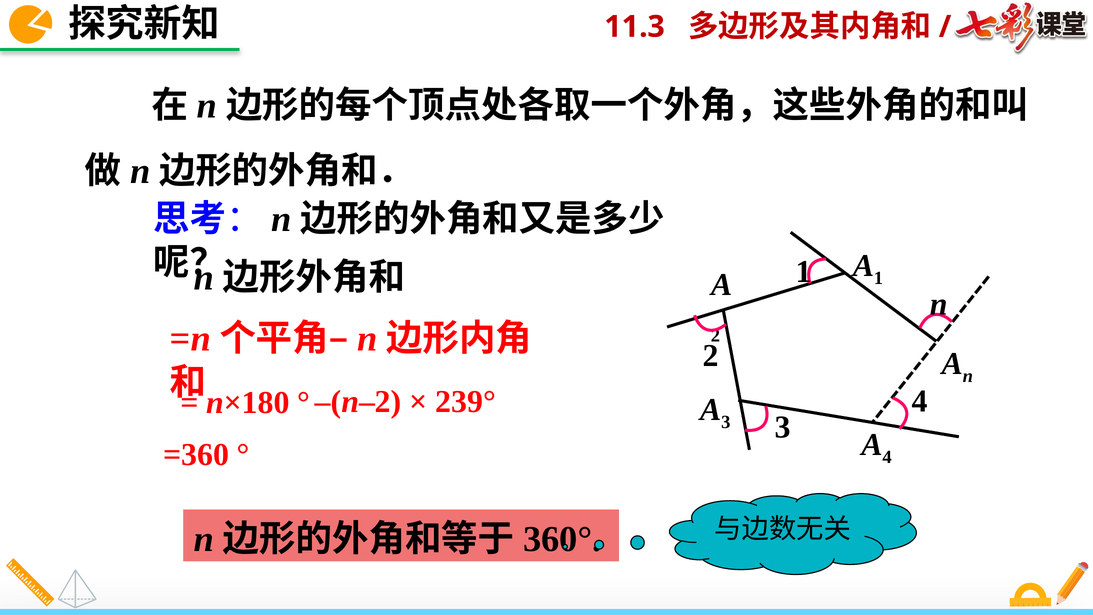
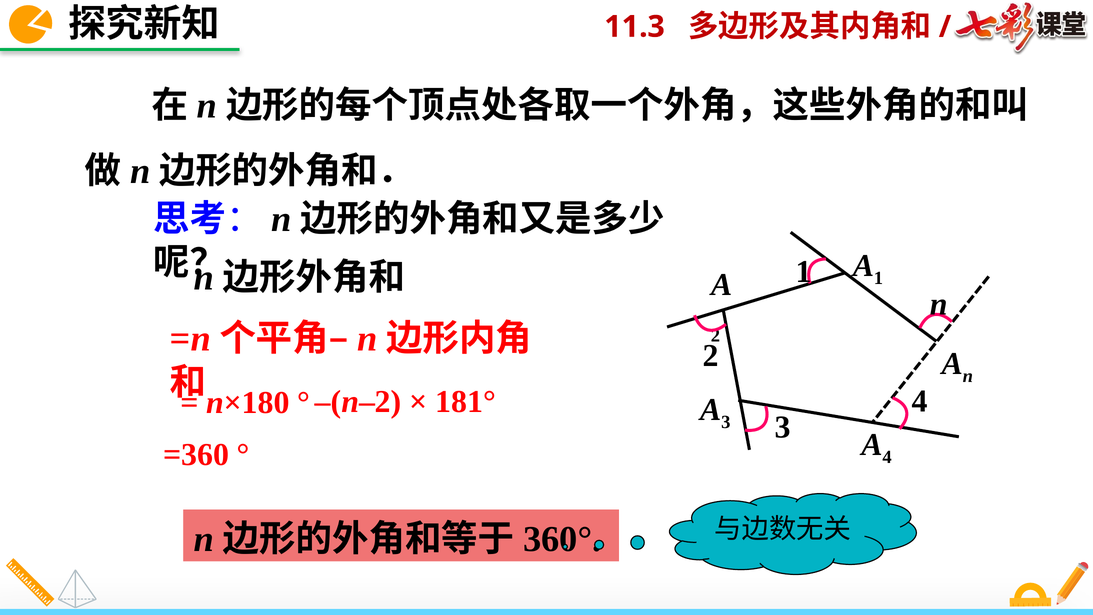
239°: 239° -> 181° (466, 402)
